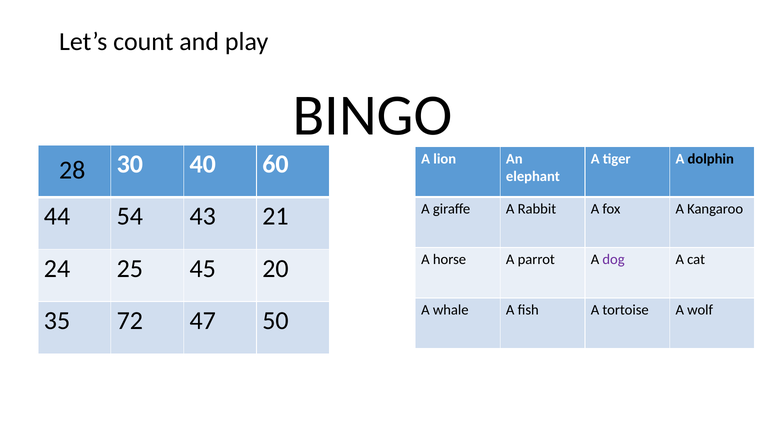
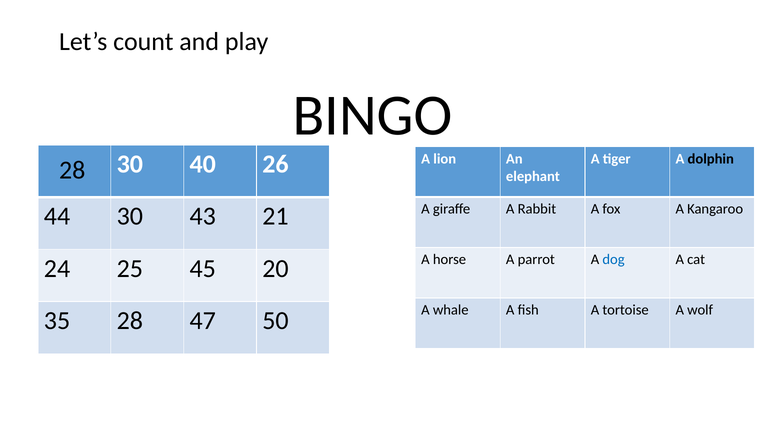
60: 60 -> 26 (275, 164)
44 54: 54 -> 30 (130, 216)
dog colour: purple -> blue (614, 260)
35 72: 72 -> 28 (130, 321)
